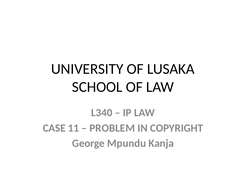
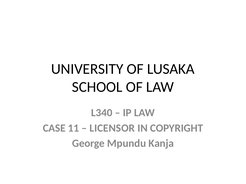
PROBLEM: PROBLEM -> LICENSOR (112, 128)
